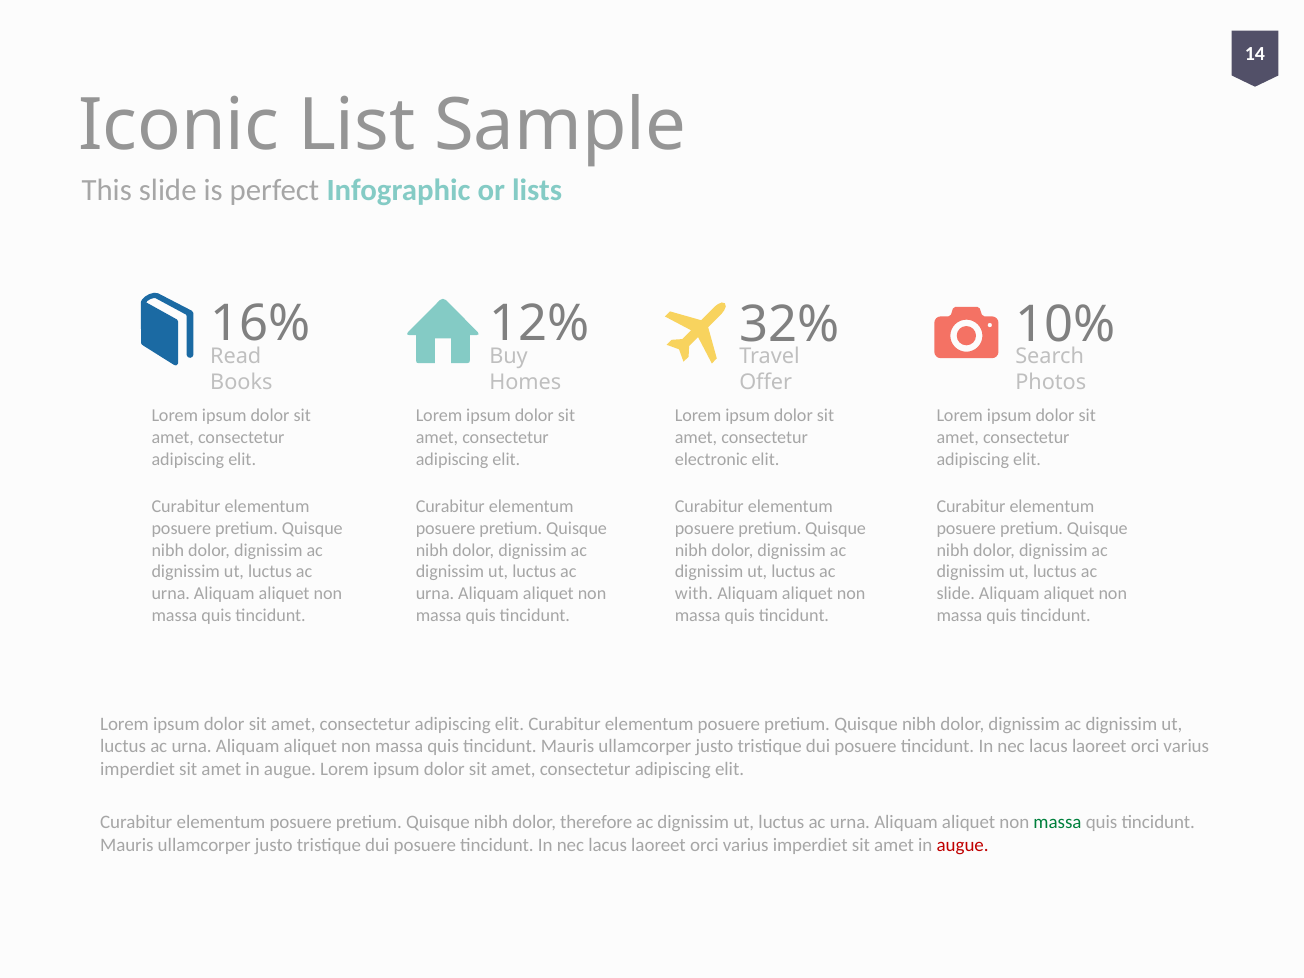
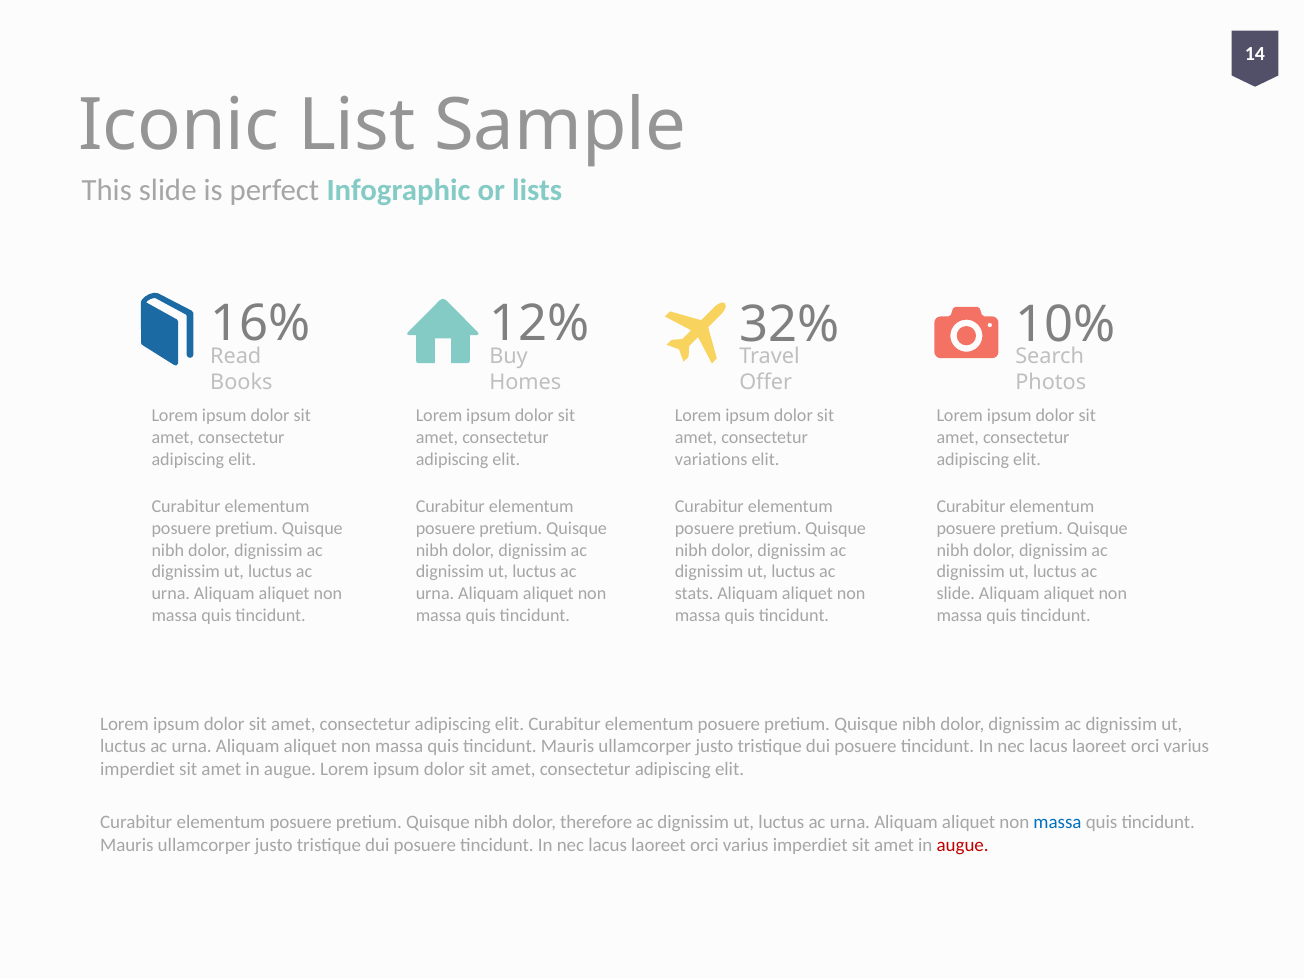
electronic: electronic -> variations (711, 459)
with: with -> stats (694, 594)
massa colour: green -> blue (1057, 823)
